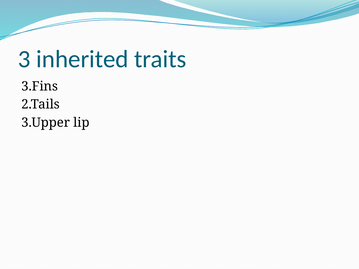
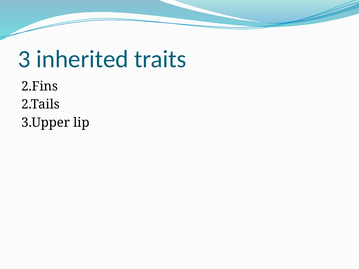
3.Fins: 3.Fins -> 2.Fins (40, 86)
